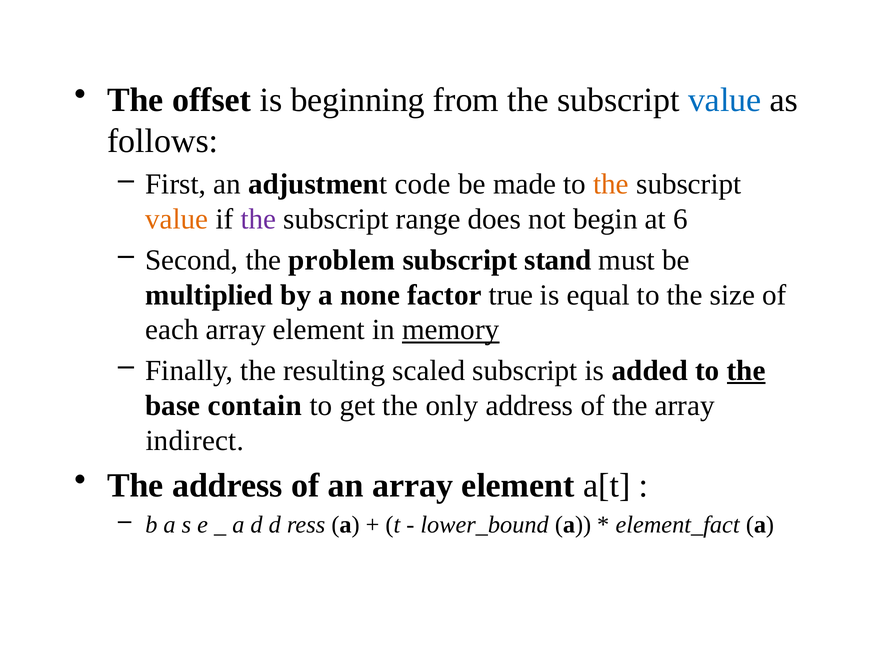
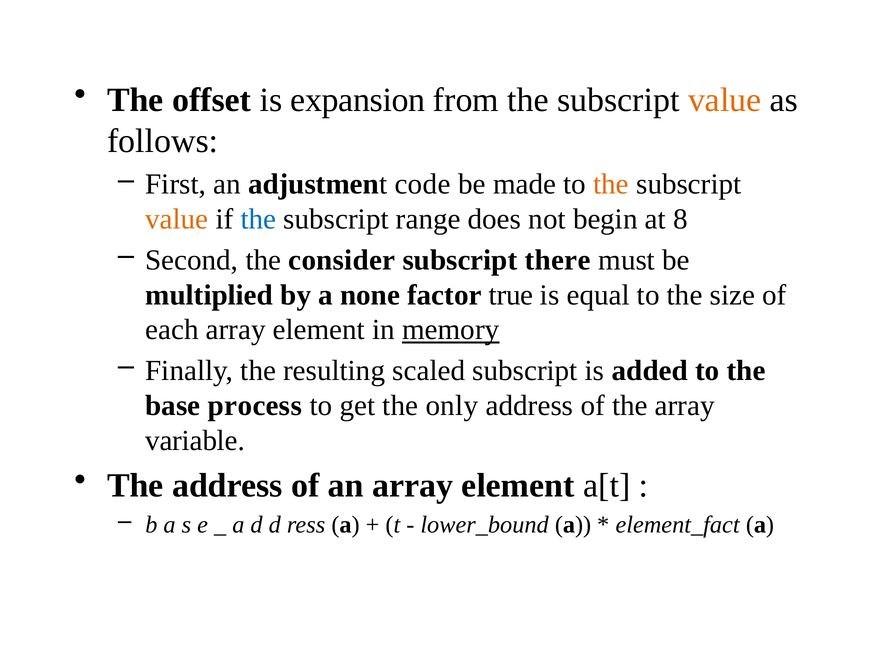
beginning: beginning -> expansion (358, 100)
value colour: blue -> orange (725, 100)
the colour: purple -> blue (258, 219)
6: 6 -> 8 (680, 219)
problem: problem -> consider (342, 260)
stand: stand -> there (558, 260)
the underline: present -> none (746, 371)
contain: contain -> process (255, 406)
indirect: indirect -> variable (195, 441)
